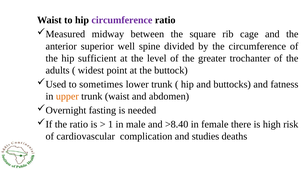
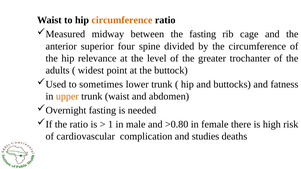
circumference colour: purple -> orange (122, 20)
the square: square -> fasting (203, 34)
well: well -> four (126, 46)
sufficient: sufficient -> relevance (97, 58)
>8.40: >8.40 -> >0.80 (177, 125)
